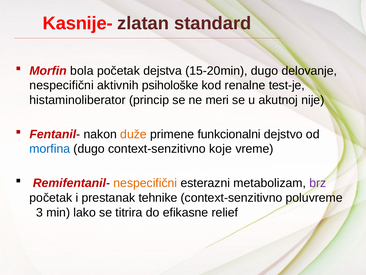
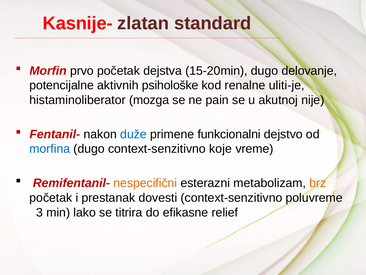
bola: bola -> prvo (82, 71)
nespecifični: nespecifični -> potencijalne (62, 85)
test-je: test-je -> uliti-je (287, 85)
princip: princip -> mozga (149, 100)
meri: meri -> pain (217, 100)
duže colour: orange -> blue (133, 134)
brz colour: purple -> orange (318, 183)
tehnike: tehnike -> dovesti (158, 197)
